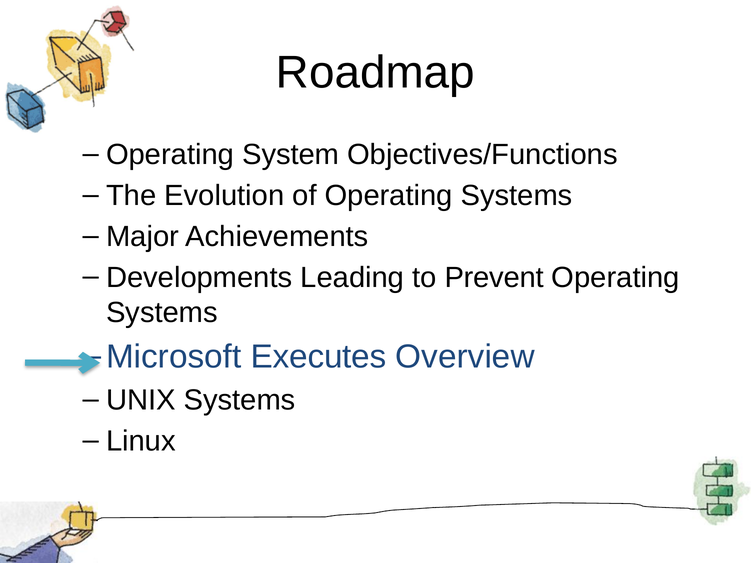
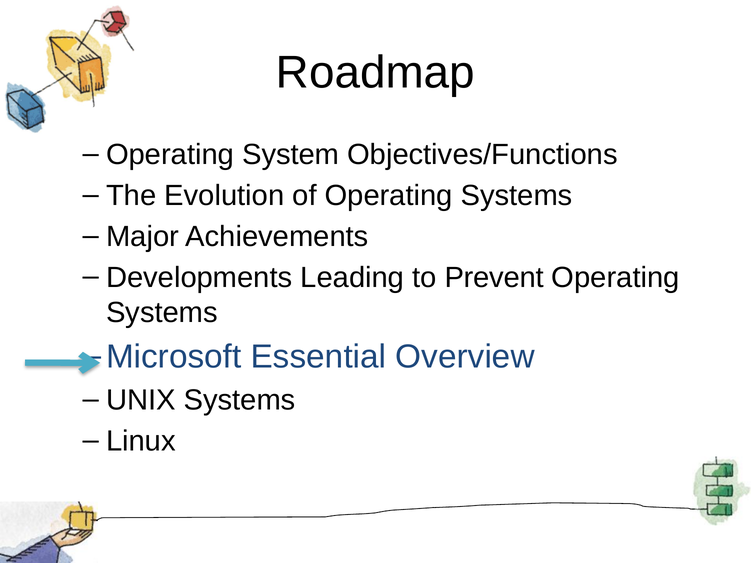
Executes: Executes -> Essential (318, 357)
